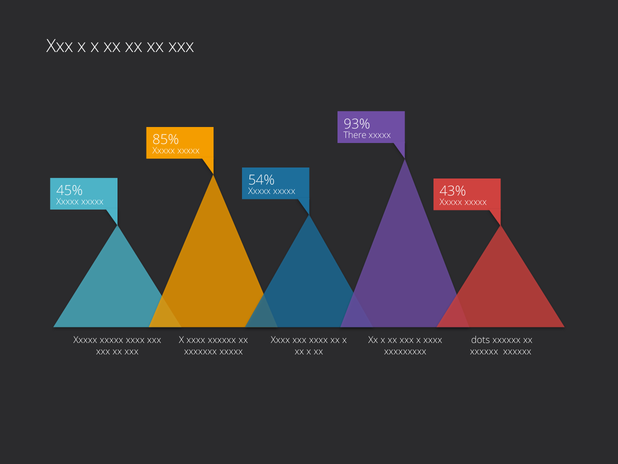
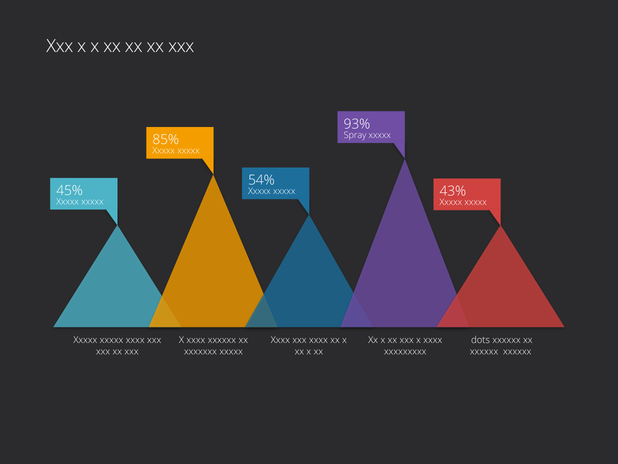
There: There -> Spray (355, 135)
